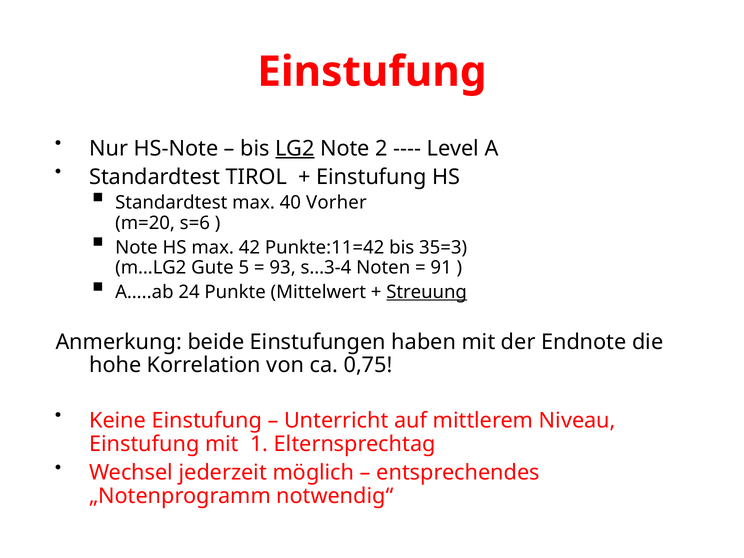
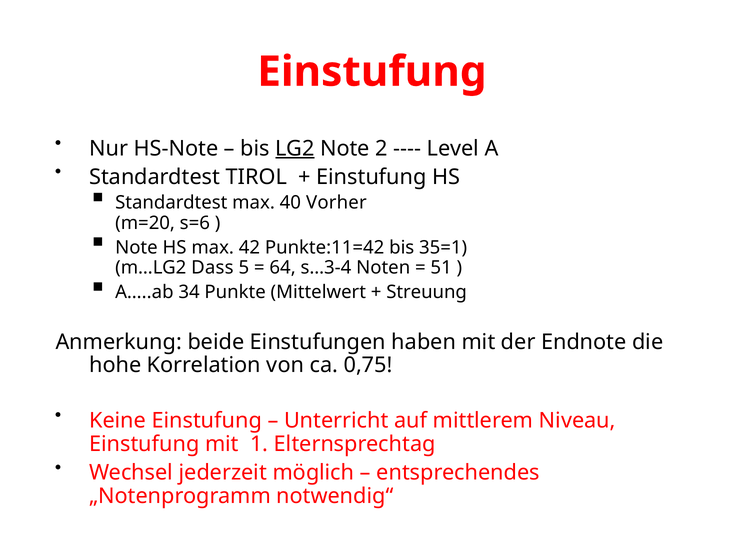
35=3: 35=3 -> 35=1 (443, 247)
Gute: Gute -> Dass (212, 268)
93: 93 -> 64 (283, 268)
91: 91 -> 51 (441, 268)
24: 24 -> 34 (189, 292)
Streuung underline: present -> none (427, 292)
